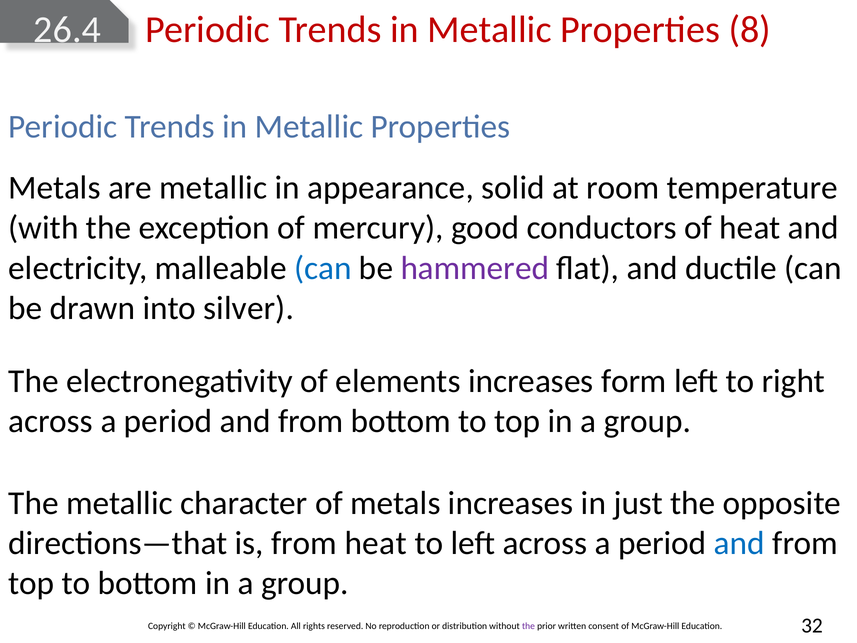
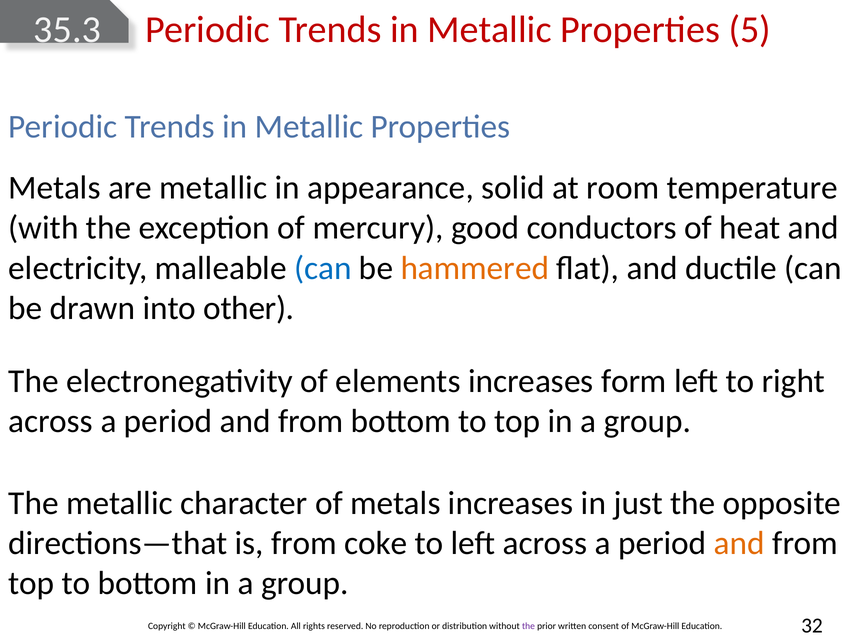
26.4: 26.4 -> 35.3 (67, 30)
8: 8 -> 5 (750, 30)
hammered colour: purple -> orange (475, 268)
silver: silver -> other (249, 308)
from heat: heat -> coke (376, 543)
and colour: blue -> orange (739, 543)
